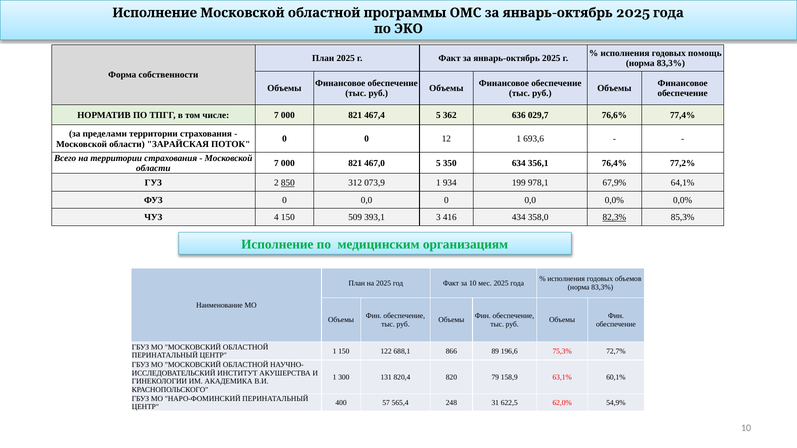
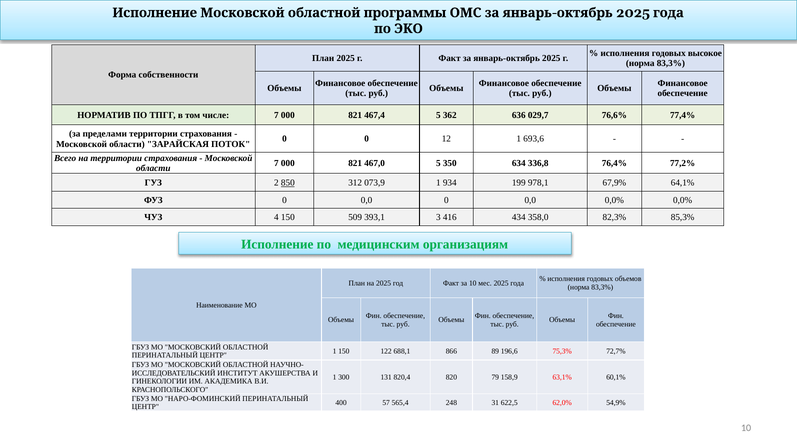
помощь: помощь -> высокое (705, 53)
356,1: 356,1 -> 336,8 (538, 163)
82,3% underline: present -> none (614, 218)
